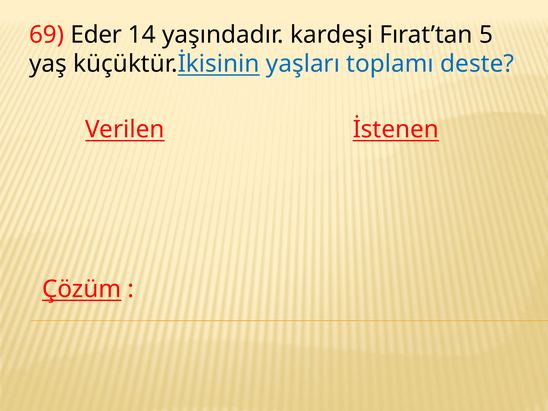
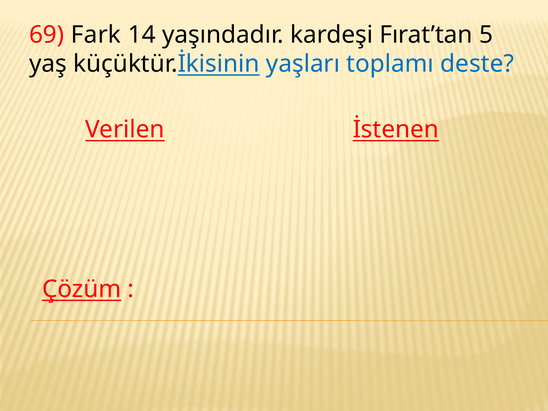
Eder: Eder -> Fark (96, 35)
